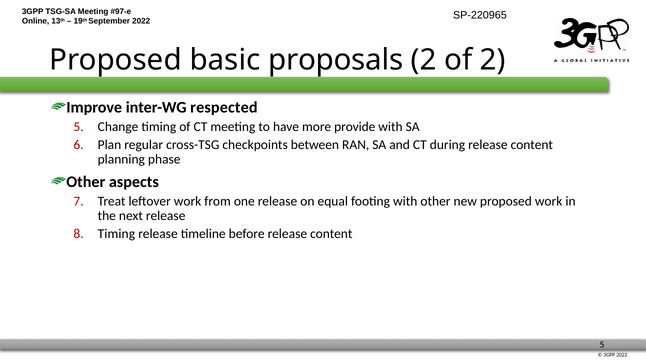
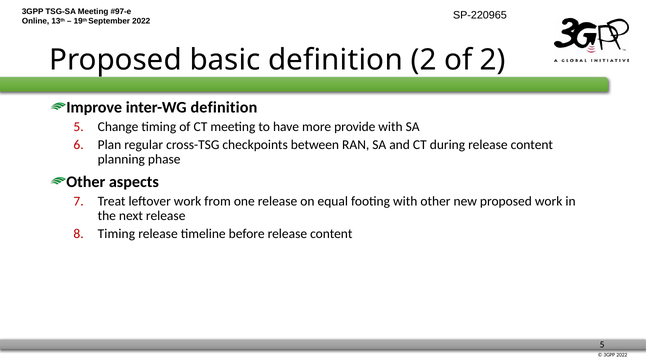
basic proposals: proposals -> definition (335, 60)
inter-WG respected: respected -> definition (224, 108)
